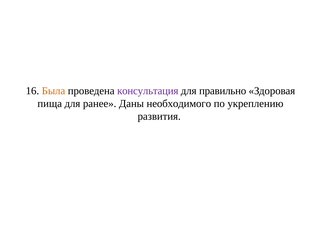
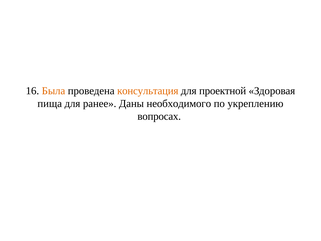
консультация colour: purple -> orange (148, 91)
правильно: правильно -> проектной (223, 91)
развития: развития -> вопросах (159, 116)
